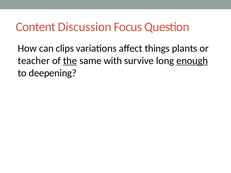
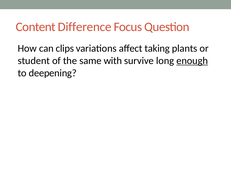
Discussion: Discussion -> Difference (85, 27)
things: things -> taking (157, 48)
teacher: teacher -> student (34, 61)
the underline: present -> none (70, 61)
